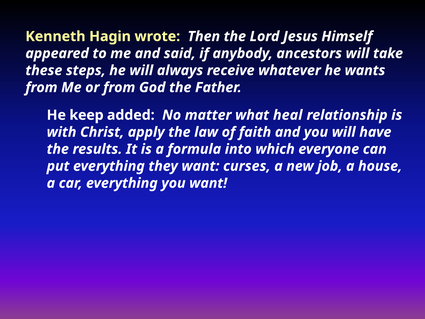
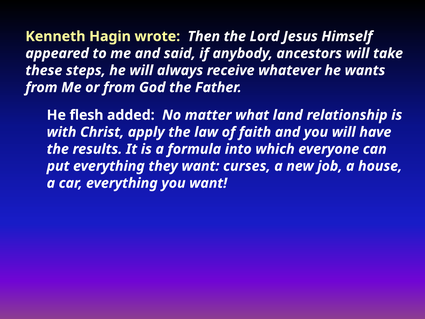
keep: keep -> flesh (87, 115)
heal: heal -> land (288, 115)
